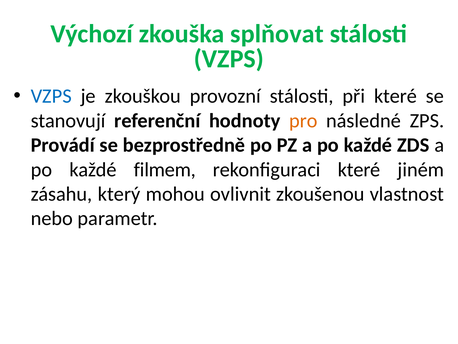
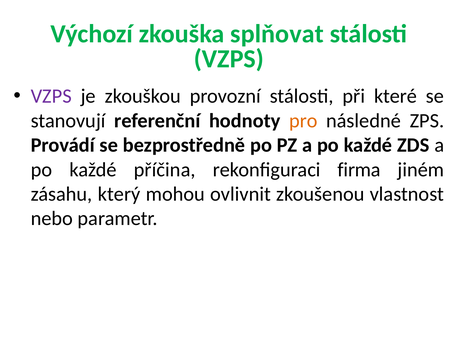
VZPS colour: blue -> purple (51, 96)
filmem: filmem -> příčina (165, 169)
rekonfiguraci které: které -> firma (359, 169)
